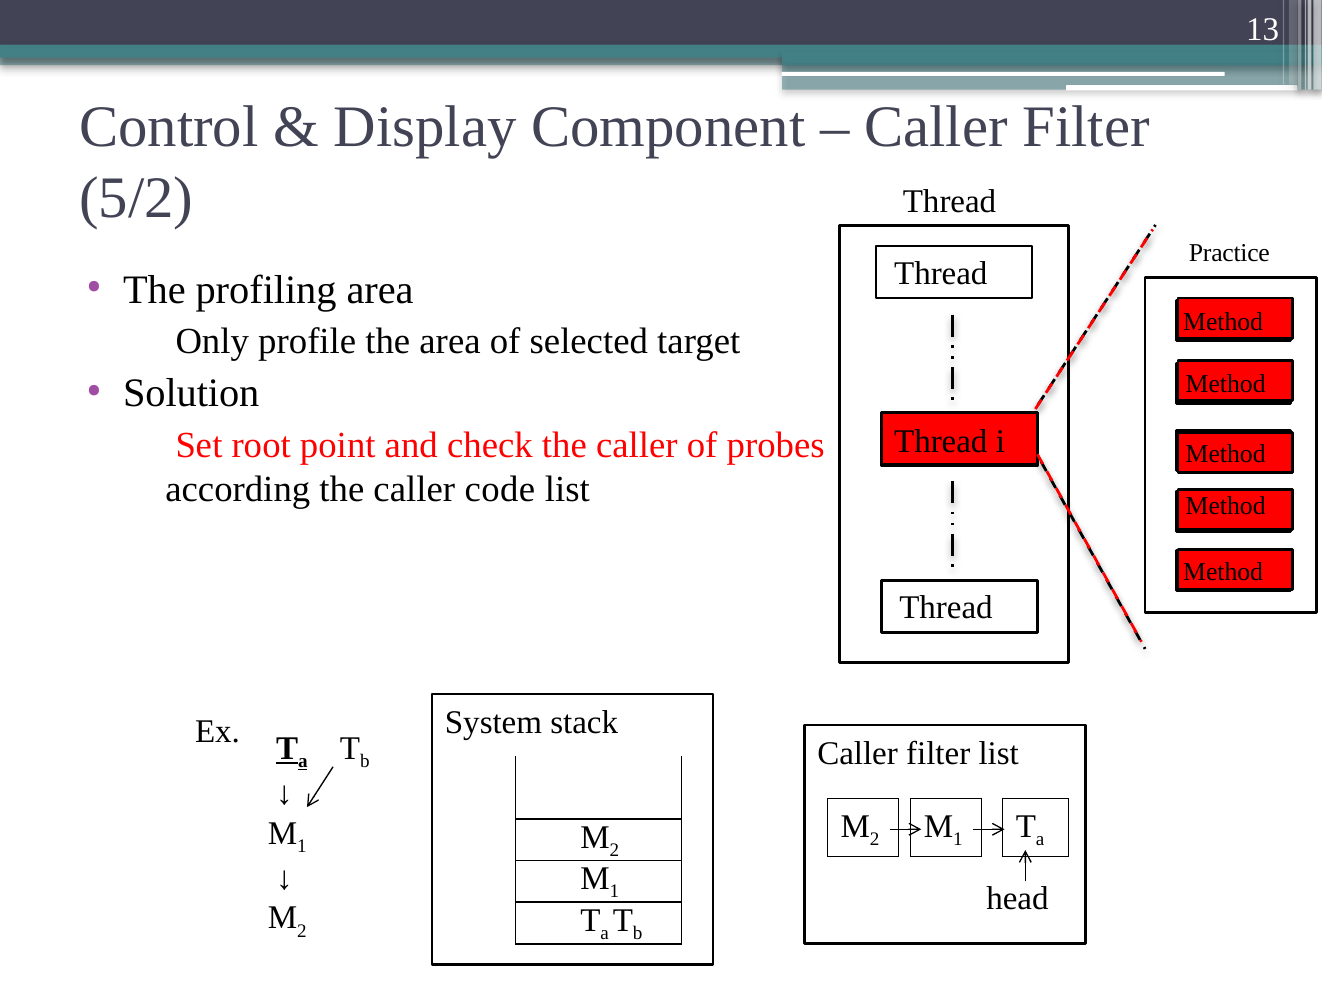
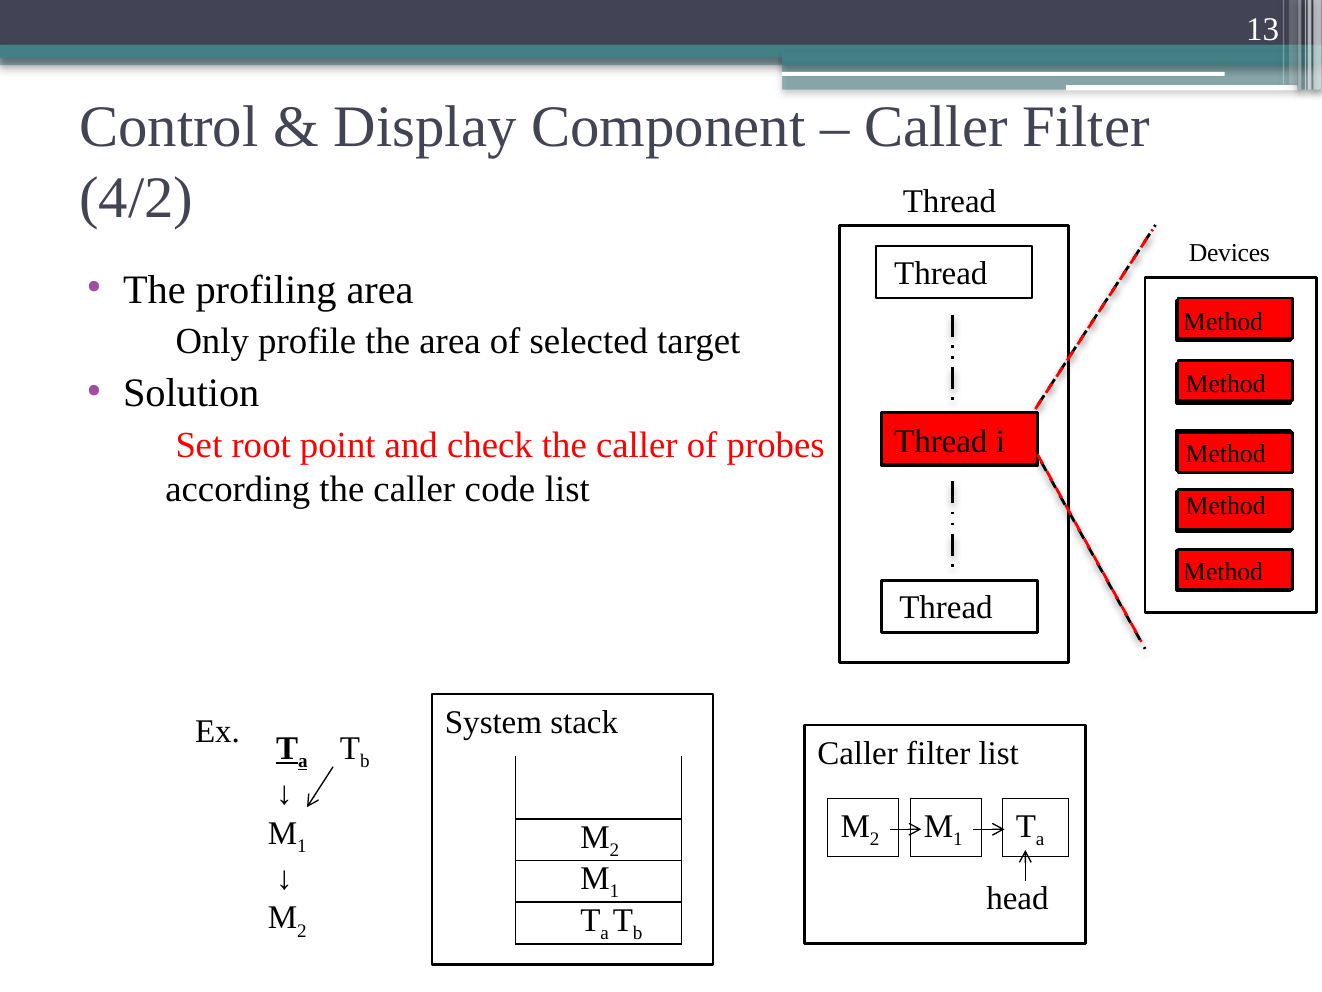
5/2: 5/2 -> 4/2 (136, 198)
Practice: Practice -> Devices (1229, 253)
